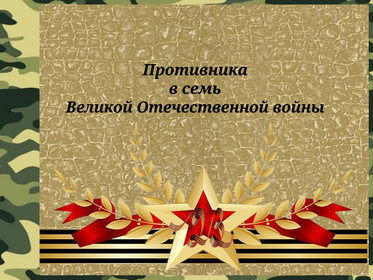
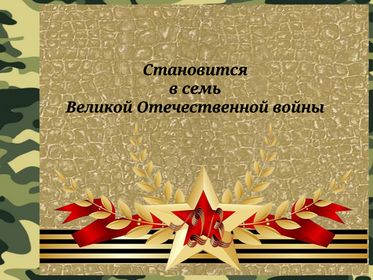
Противника: Противника -> Становится (195, 70)
